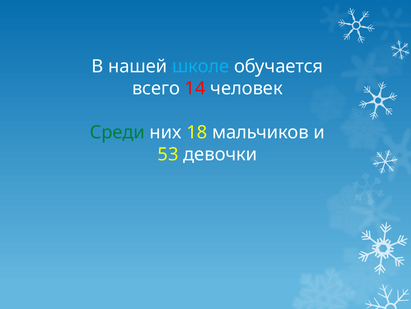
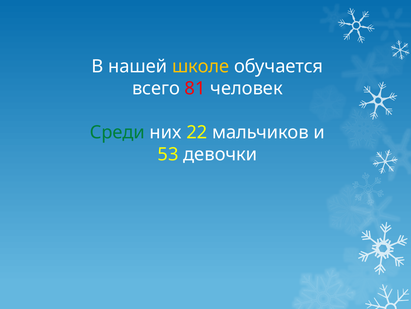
школе colour: light blue -> yellow (201, 66)
14: 14 -> 81 (195, 88)
18: 18 -> 22 (197, 132)
